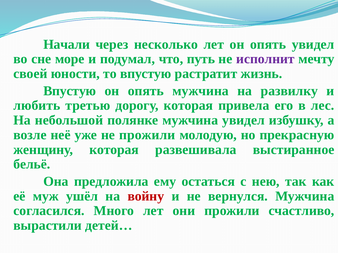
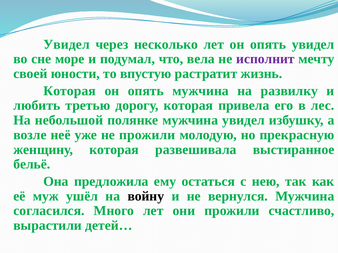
Начали: Начали -> Увидел (67, 44)
путь: путь -> вела (201, 59)
Впустую: Впустую -> Которая (70, 91)
войну colour: red -> black (146, 196)
